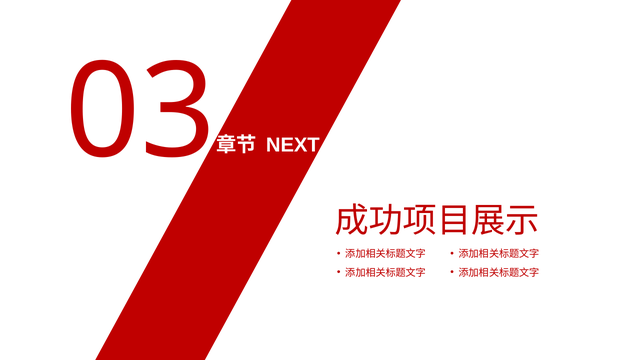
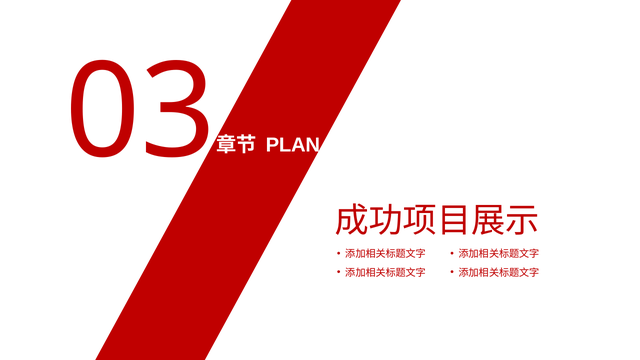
NEXT: NEXT -> PLAN (293, 145)
